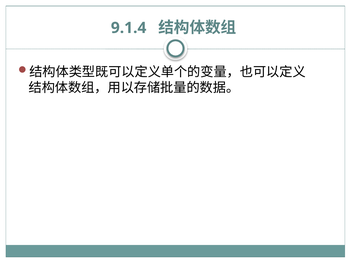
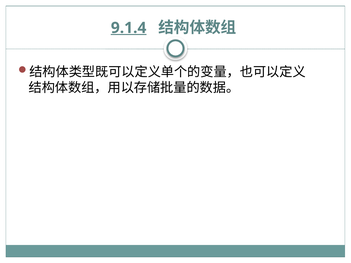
9.1.4 underline: none -> present (129, 28)
